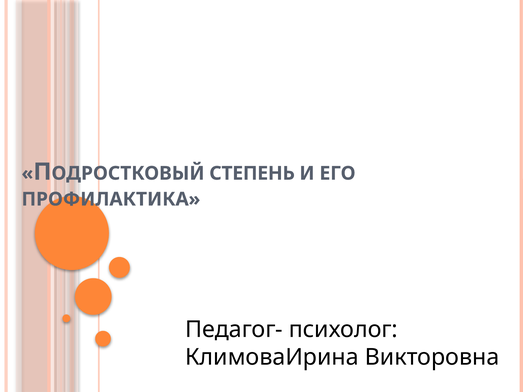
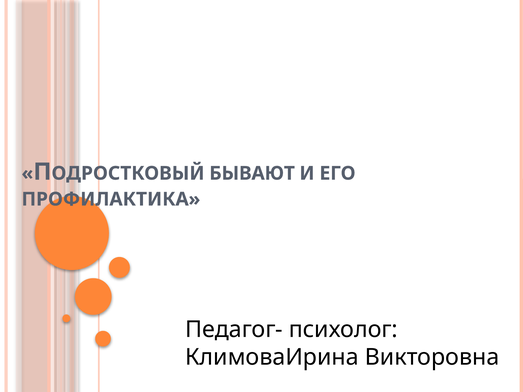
СТЕПЕНЬ: СТЕПЕНЬ -> БЫВАЮТ (252, 173)
